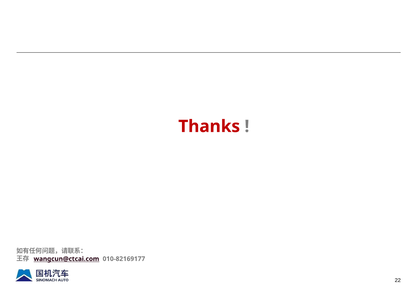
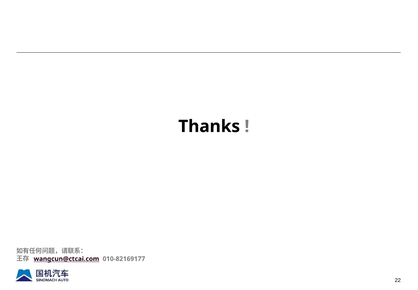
Thanks colour: red -> black (209, 126)
